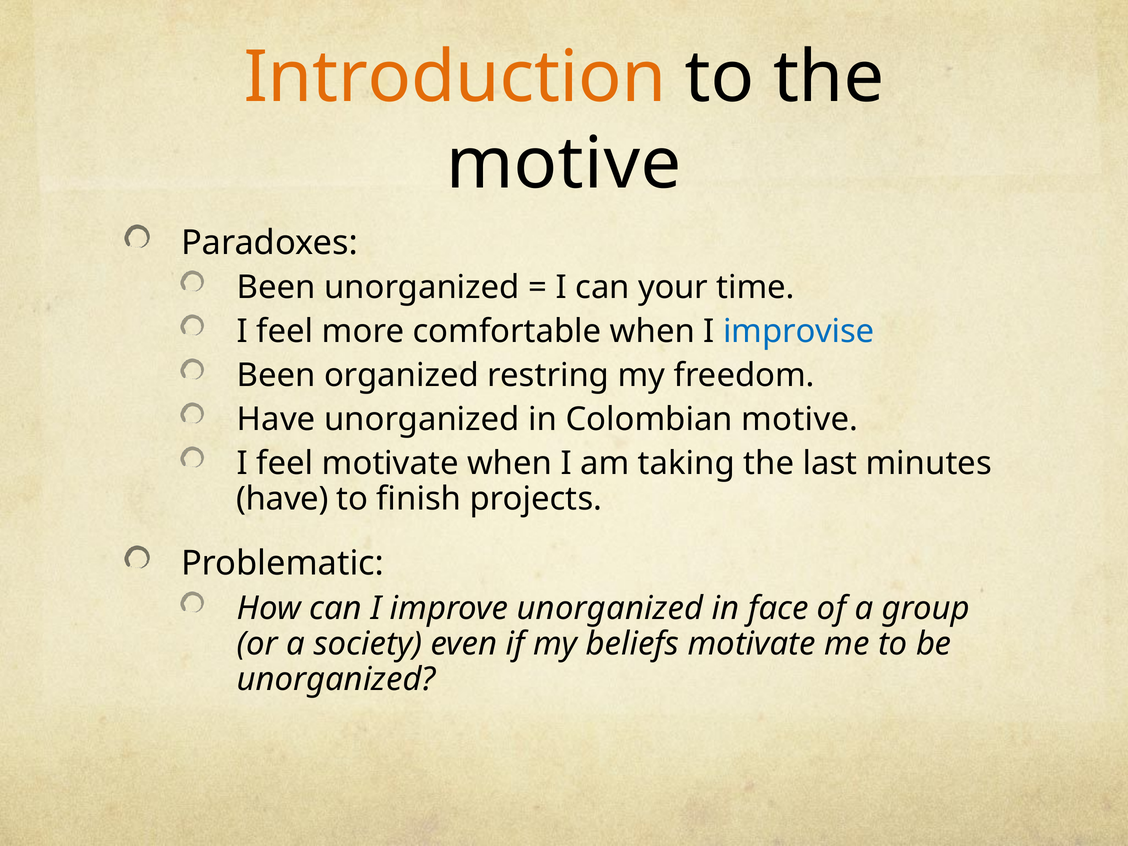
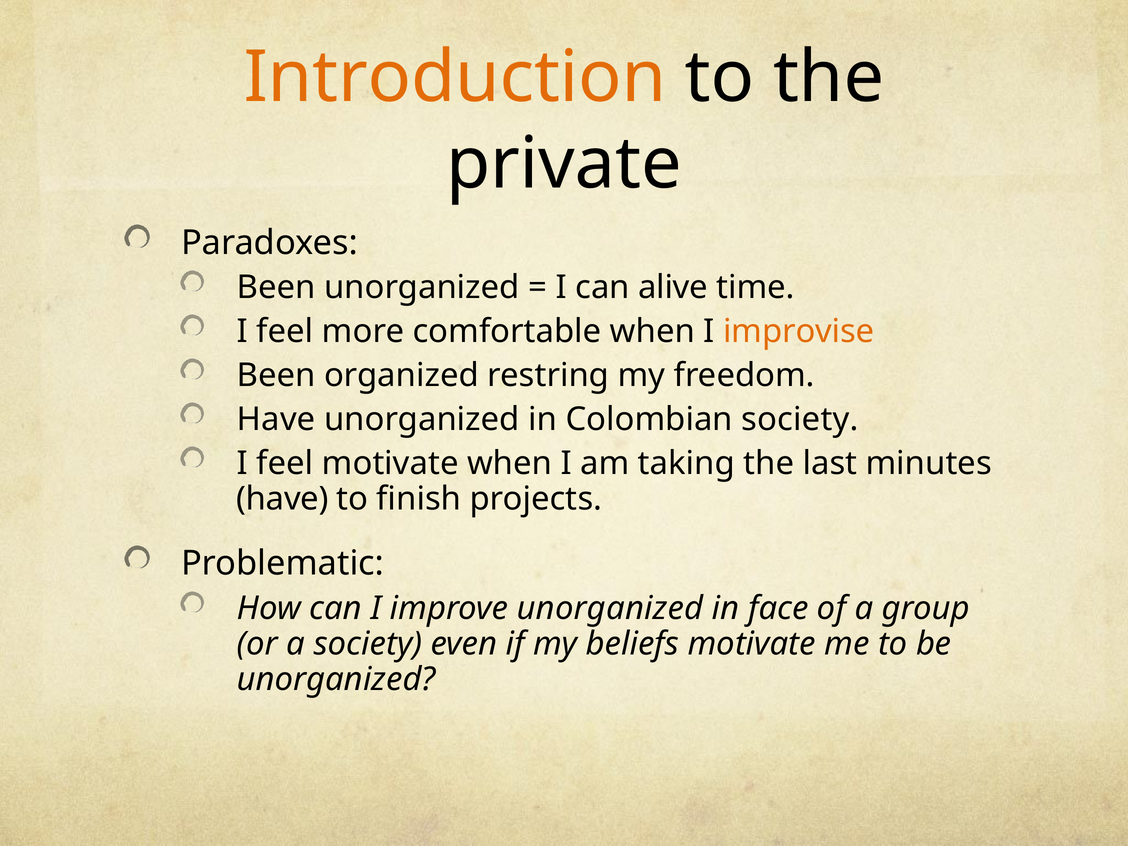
motive: motive -> private (564, 164)
your: your -> alive (673, 287)
improvise colour: blue -> orange (799, 331)
Colombian motive: motive -> society (800, 419)
